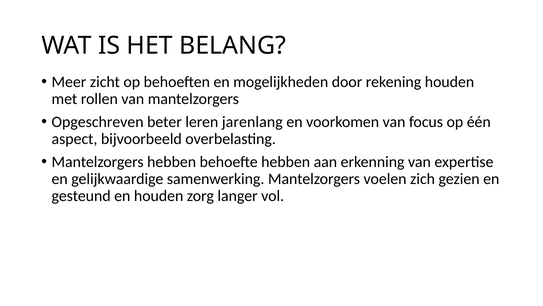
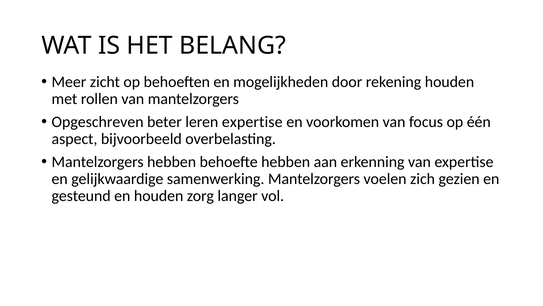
leren jarenlang: jarenlang -> expertise (252, 122)
